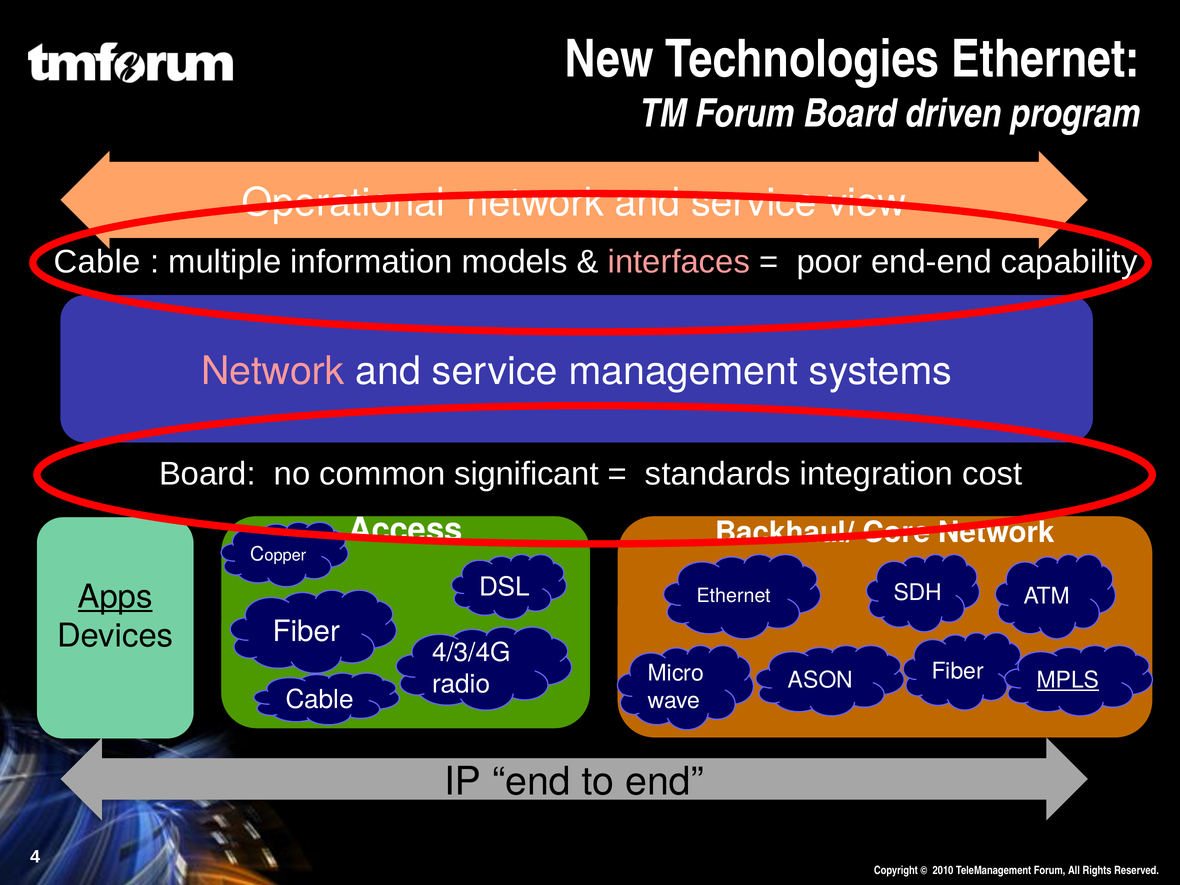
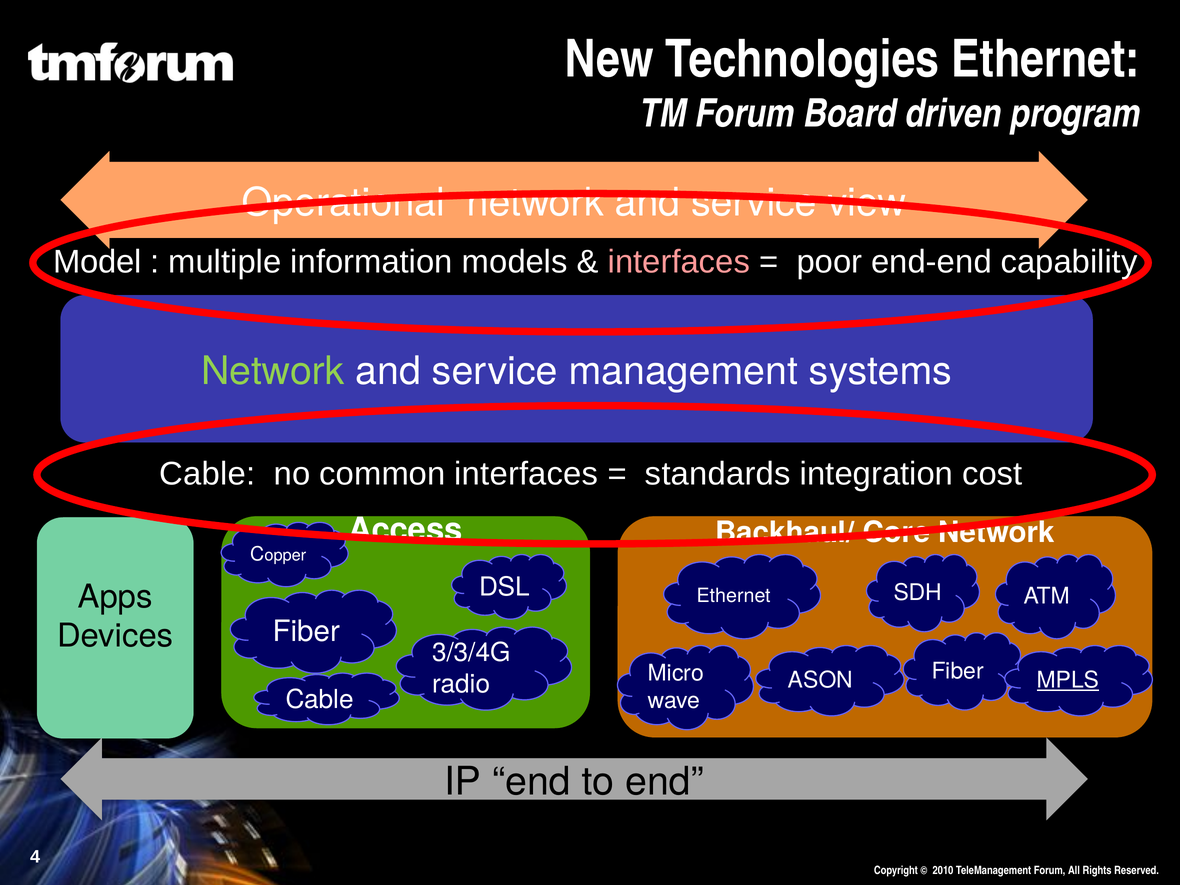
Cable: Cable -> Model (97, 262)
Network colour: pink -> light green (273, 371)
Board: Board -> Cable (207, 474)
common significant: significant -> interfaces (526, 474)
Apps underline: present -> none (115, 597)
4/3/4G: 4/3/4G -> 3/3/4G (471, 652)
